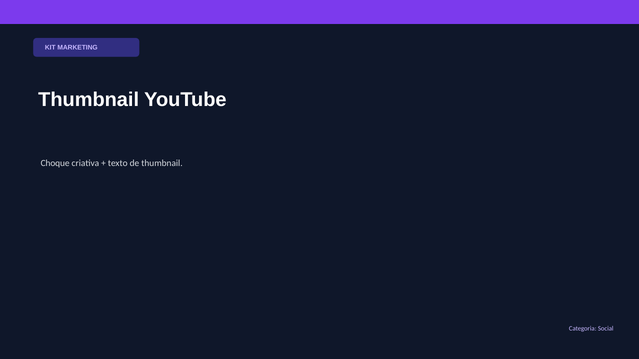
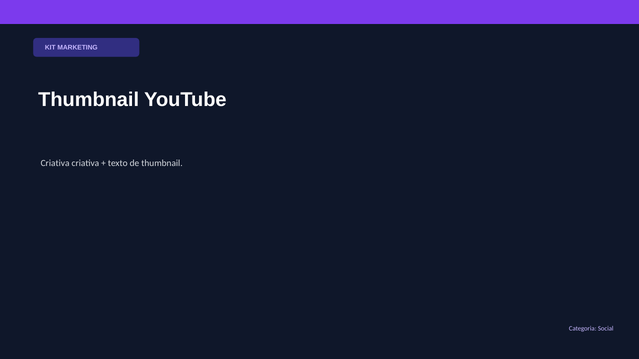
Choque: Choque -> Criativa (55, 164)
